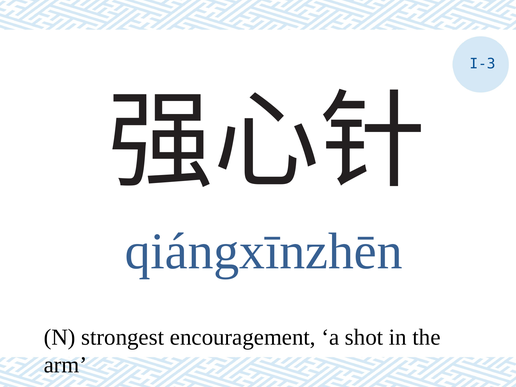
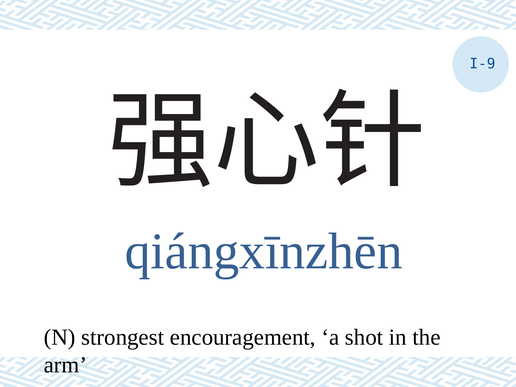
I-3: I-3 -> I-9 (482, 64)
